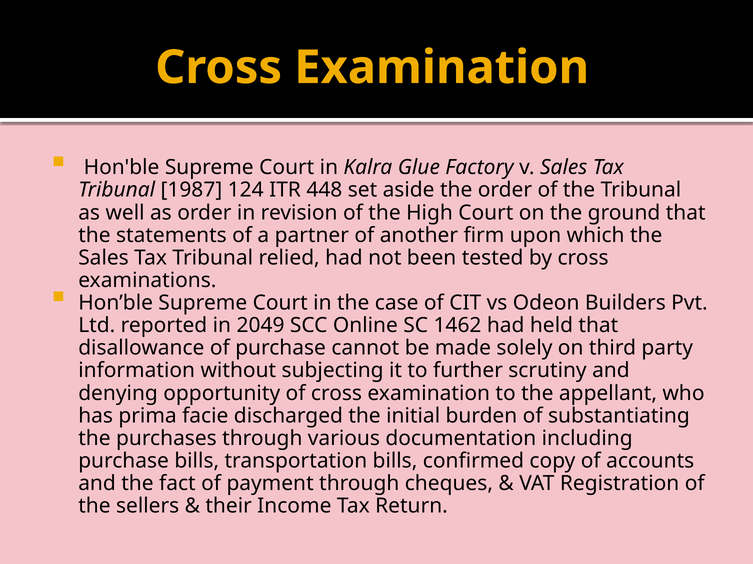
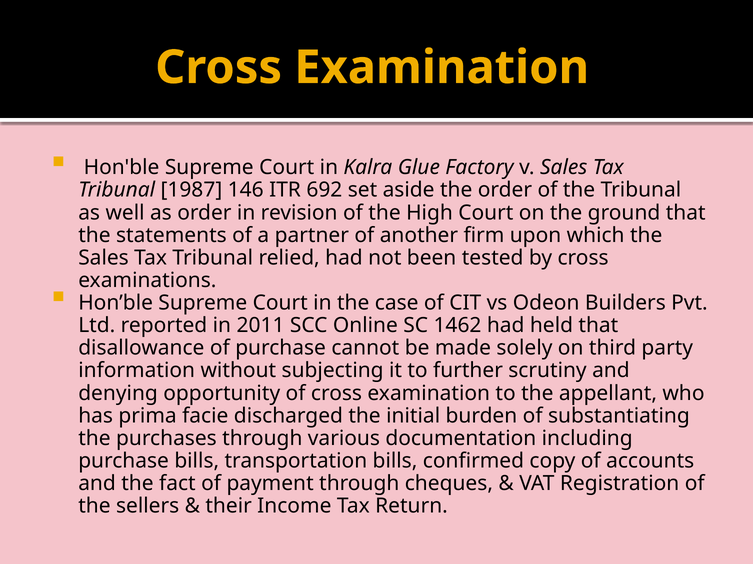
124: 124 -> 146 (246, 190)
448: 448 -> 692 (324, 190)
2049: 2049 -> 2011 (261, 326)
